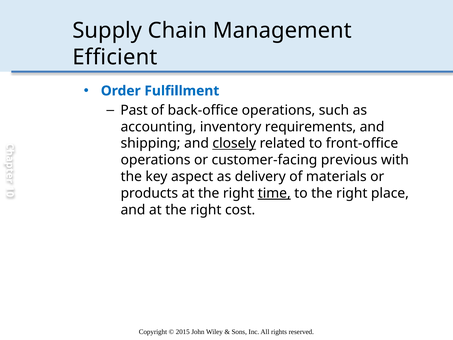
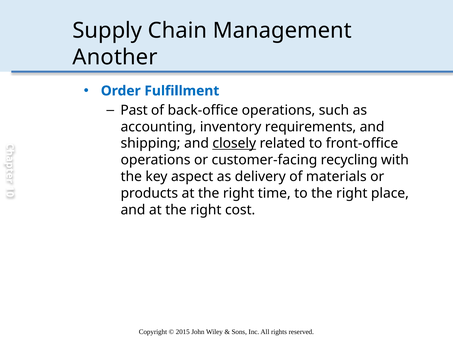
Efficient: Efficient -> Another (115, 57)
previous: previous -> recycling (349, 160)
time underline: present -> none (274, 193)
